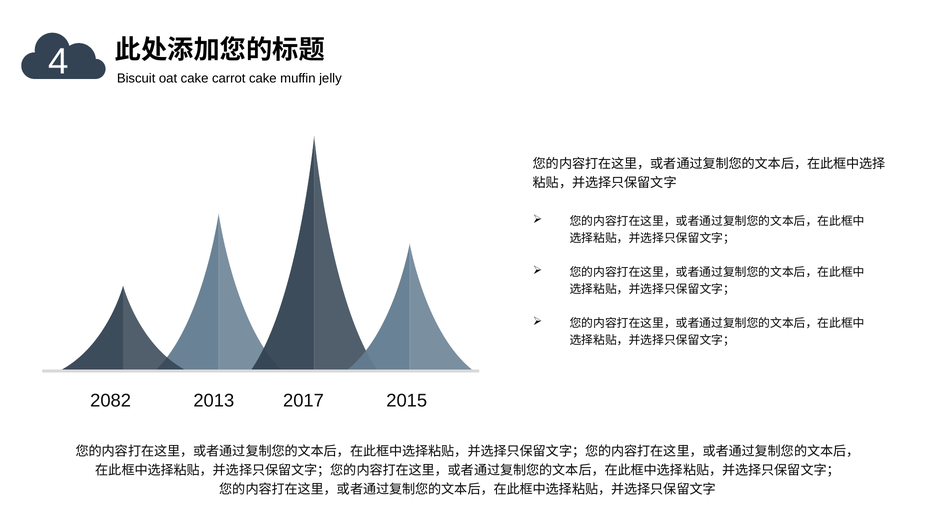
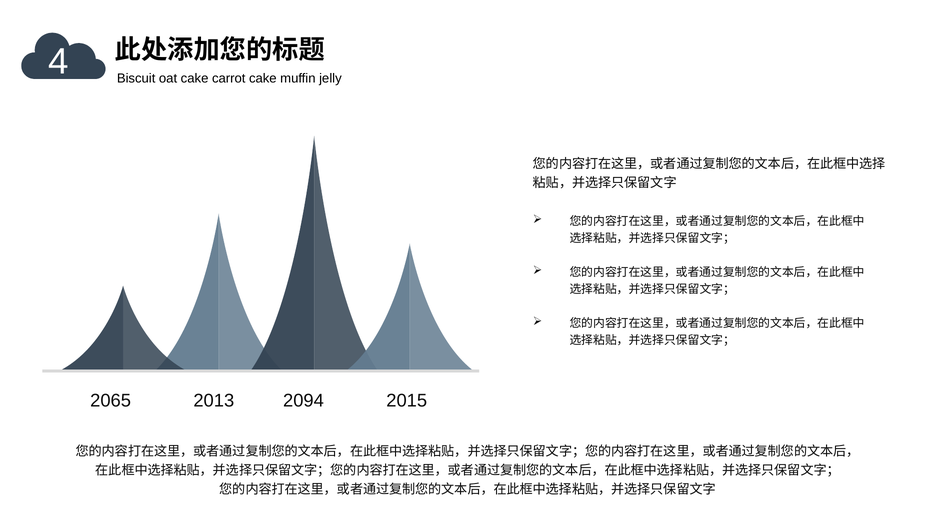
2082: 2082 -> 2065 (111, 400)
2017: 2017 -> 2094 (303, 400)
